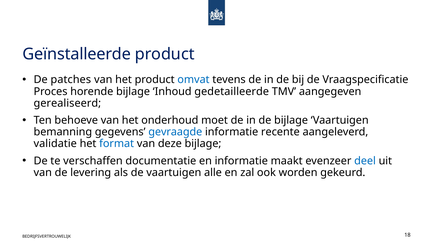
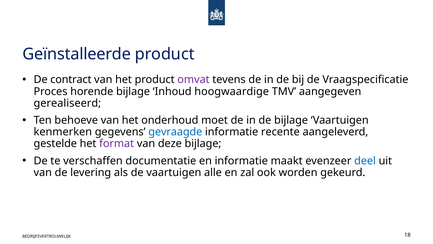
patches: patches -> contract (71, 80)
omvat colour: blue -> purple (193, 80)
gedetailleerde: gedetailleerde -> hoogwaardige (232, 91)
bemanning: bemanning -> kenmerken (63, 132)
validatie: validatie -> gestelde (55, 143)
format colour: blue -> purple (117, 143)
